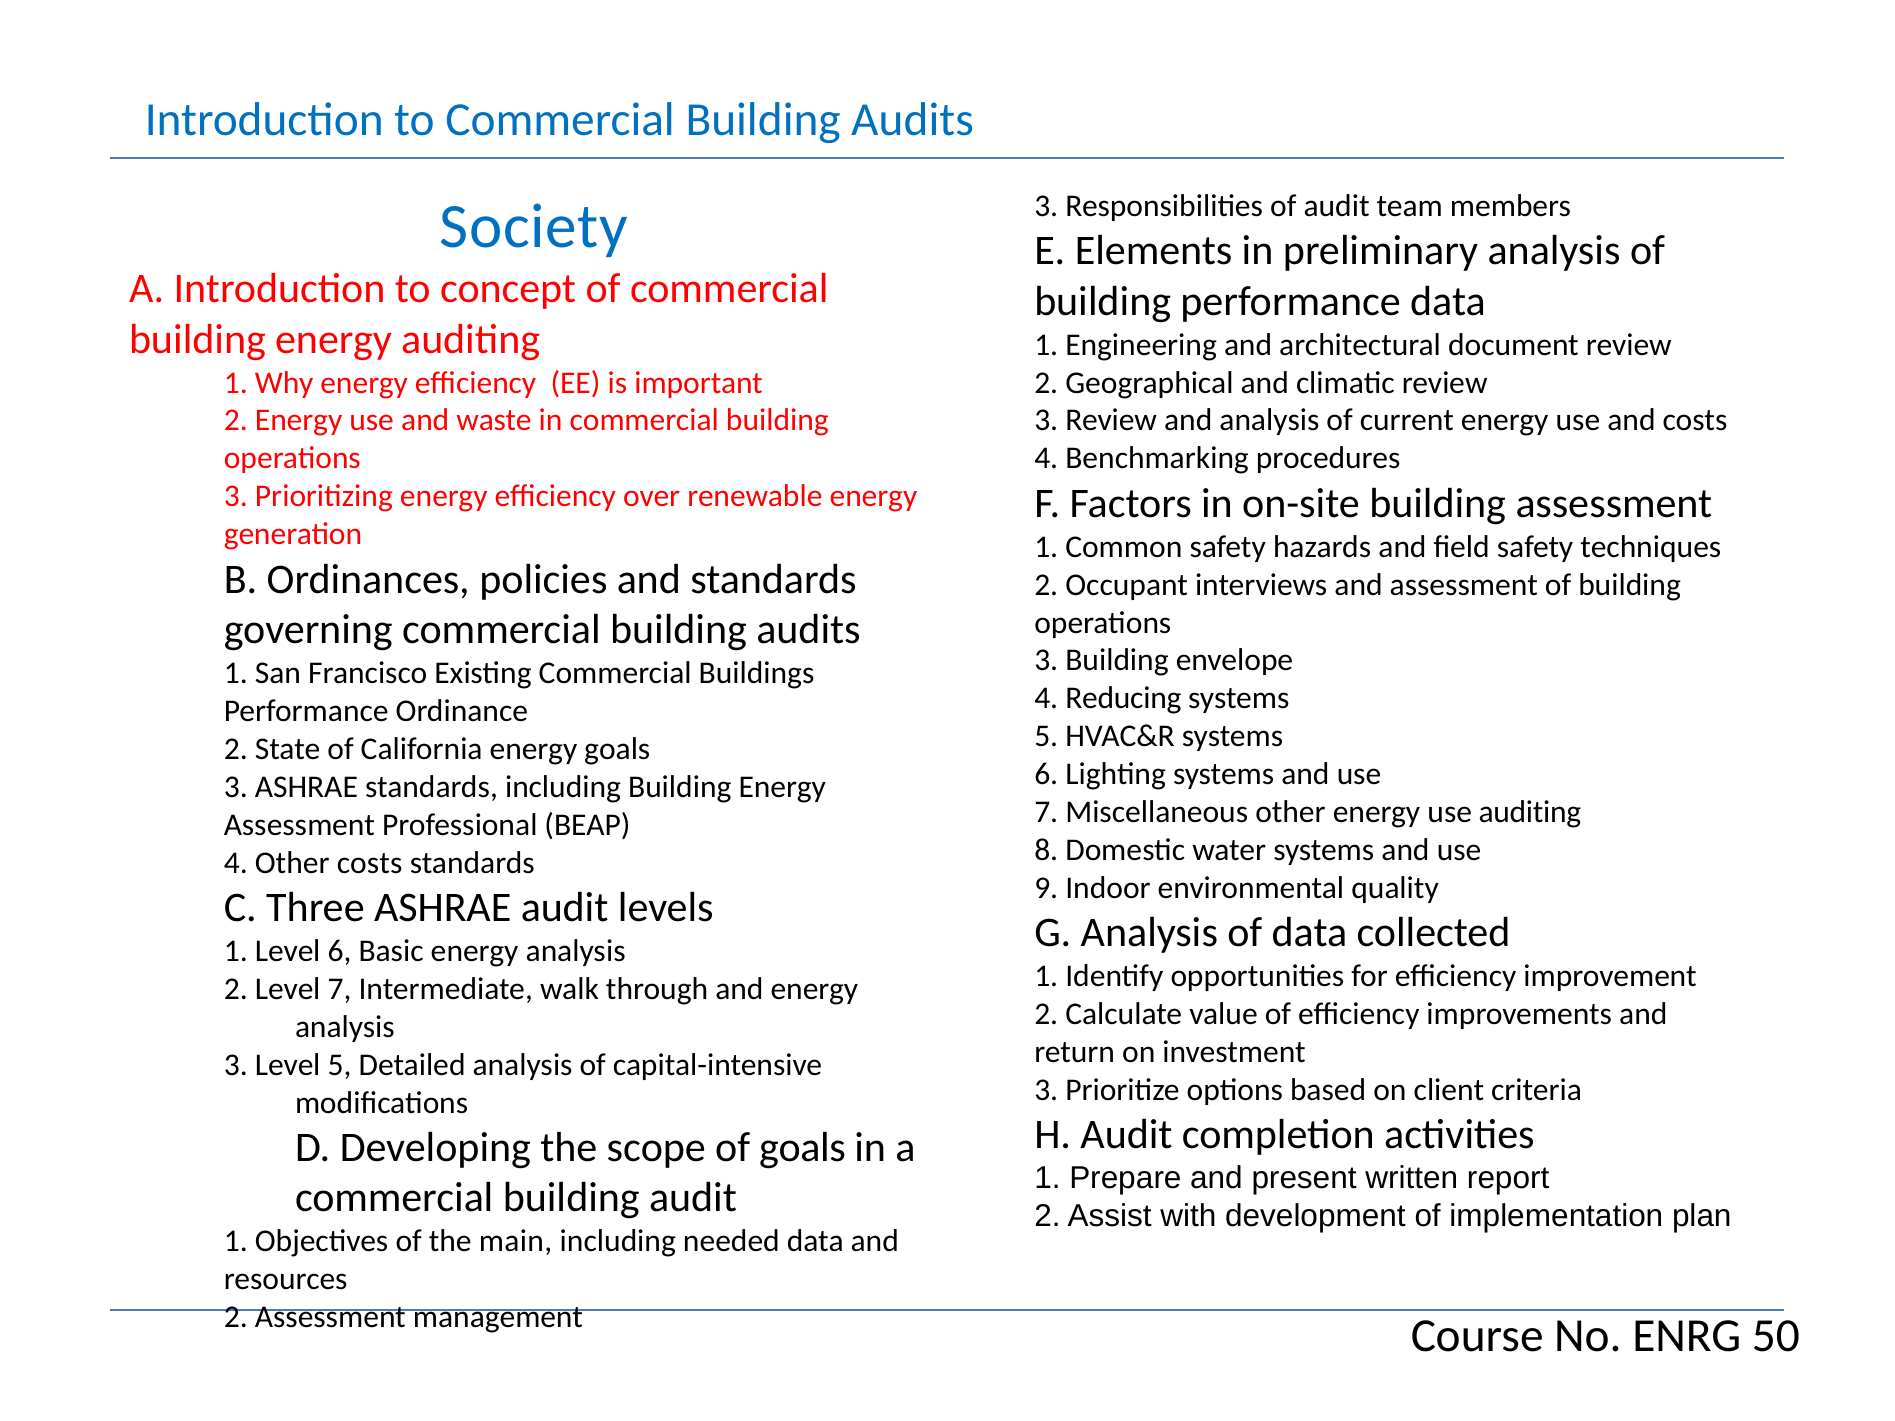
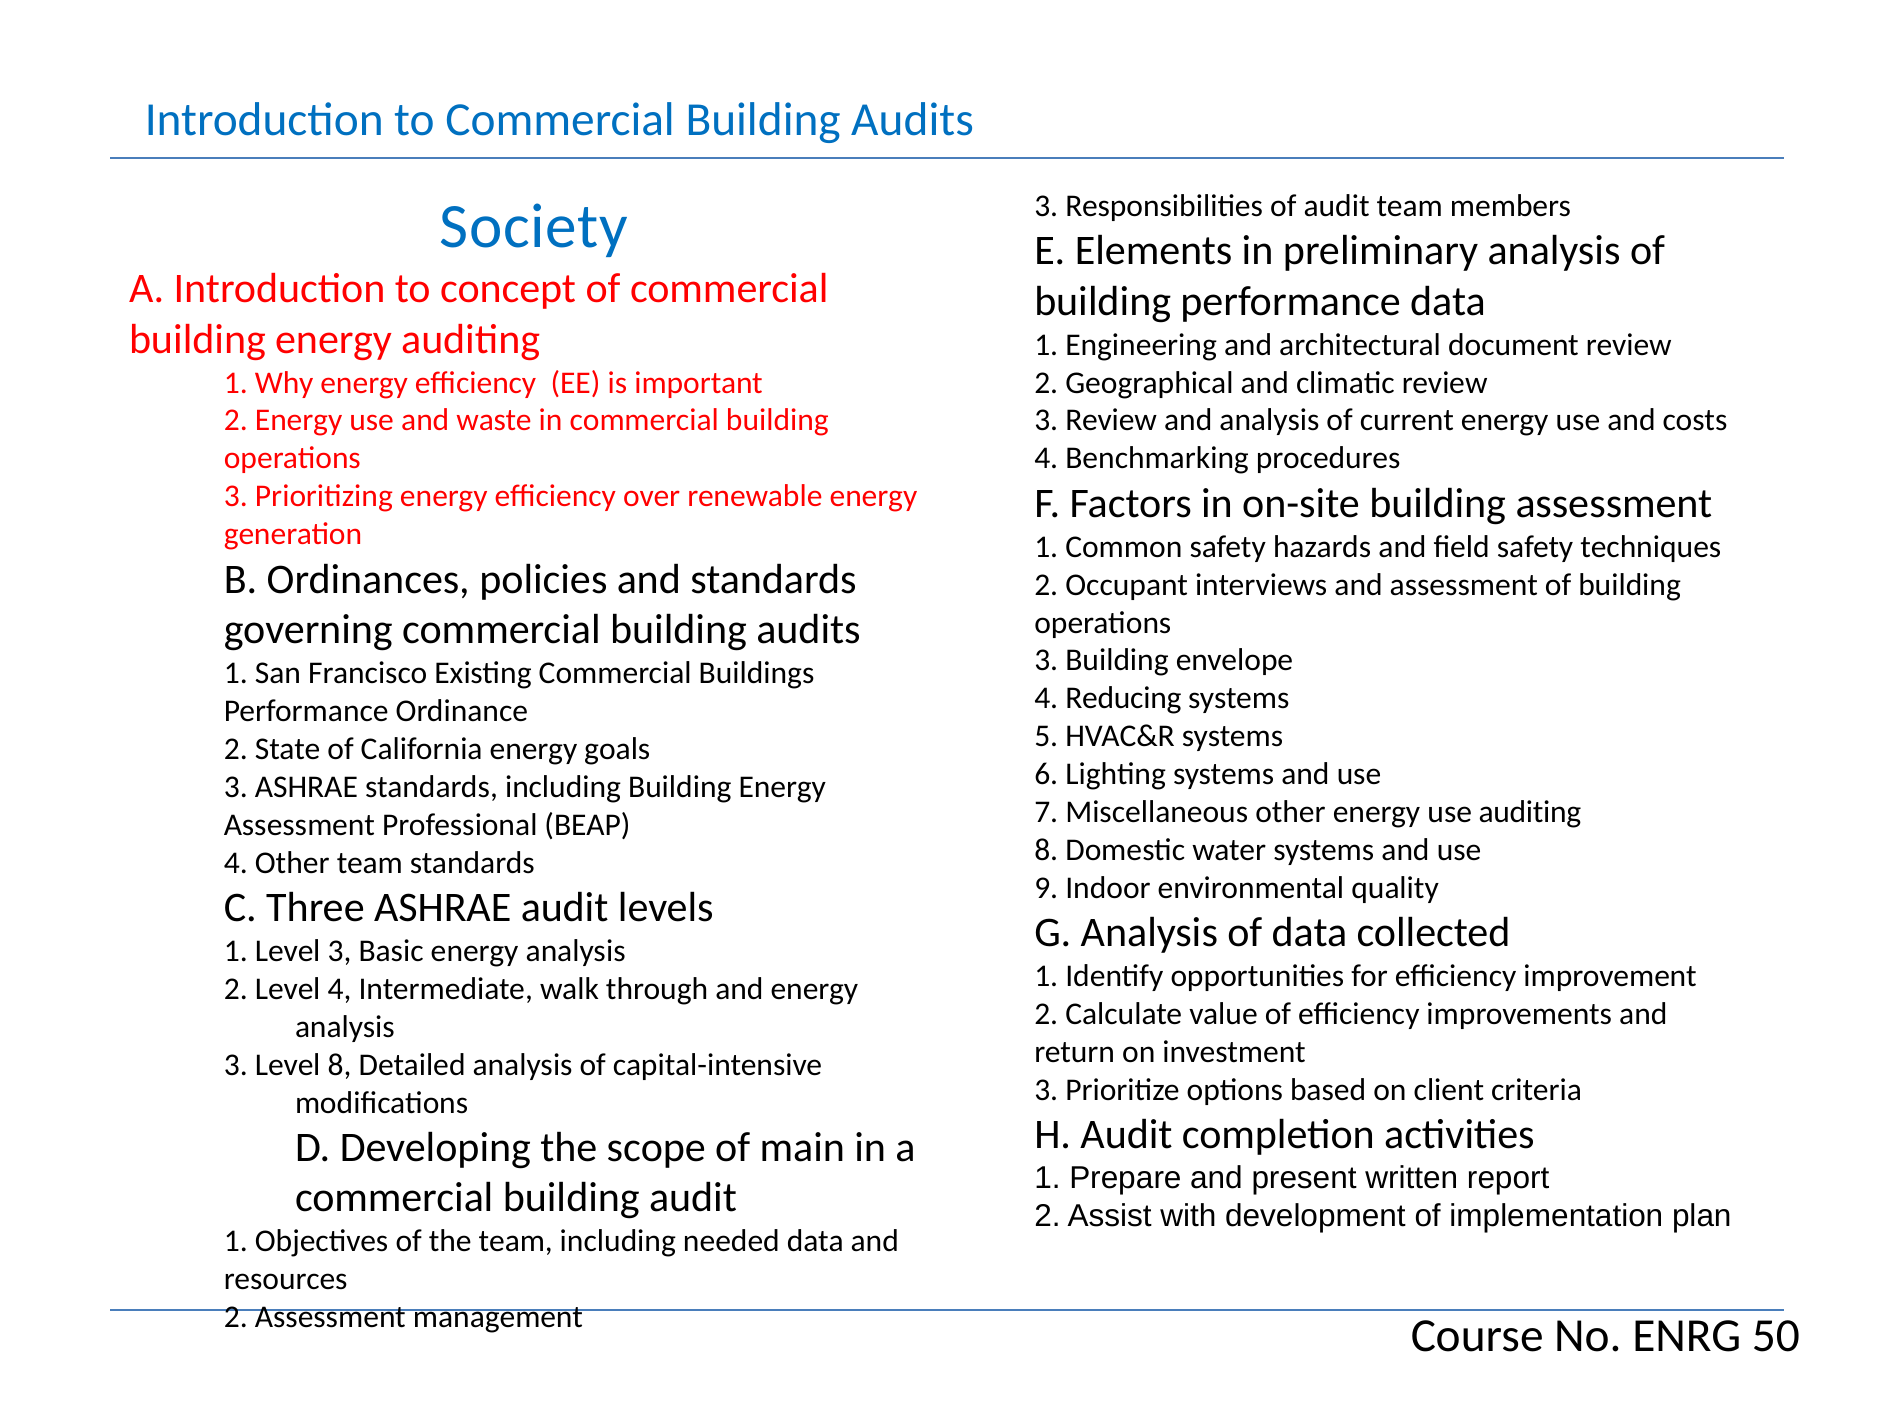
Other costs: costs -> team (370, 863)
Level 6: 6 -> 3 (340, 951)
Level 7: 7 -> 4 (340, 989)
Level 5: 5 -> 8 (340, 1065)
of goals: goals -> main (802, 1148)
the main: main -> team (516, 1242)
